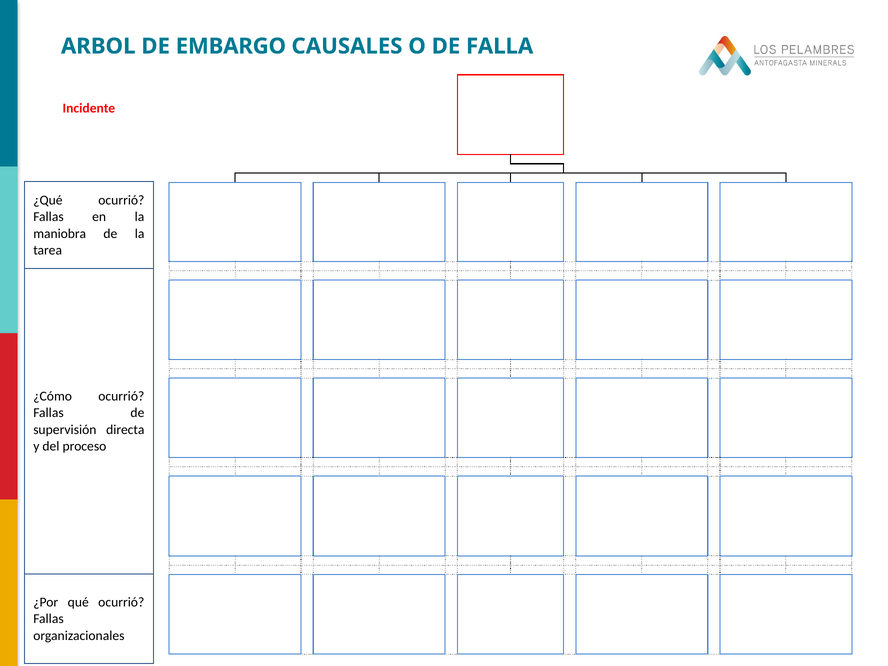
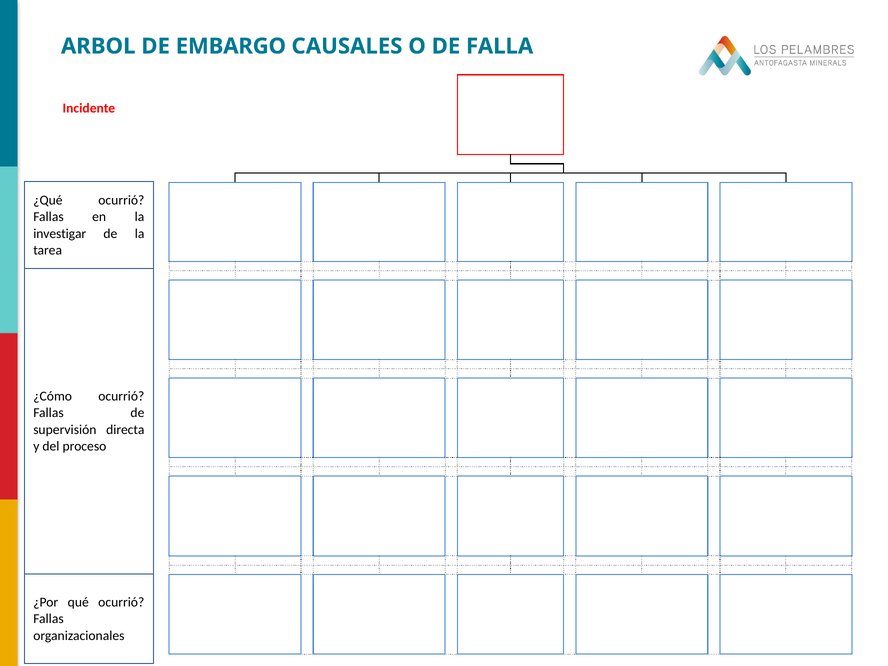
maniobra: maniobra -> investigar (60, 234)
